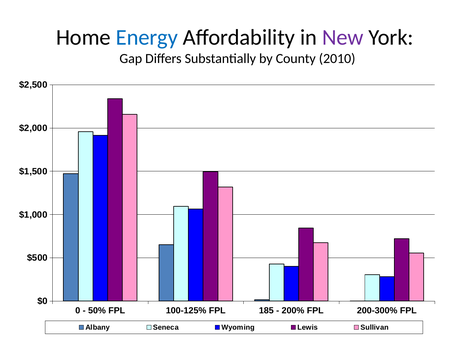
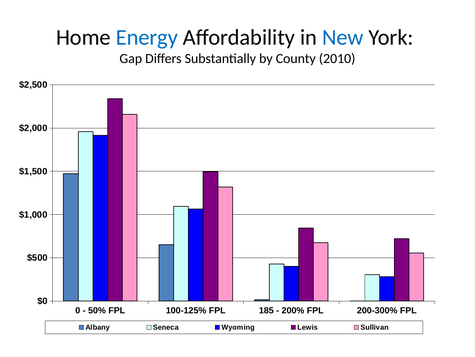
New colour: purple -> blue (343, 37)
